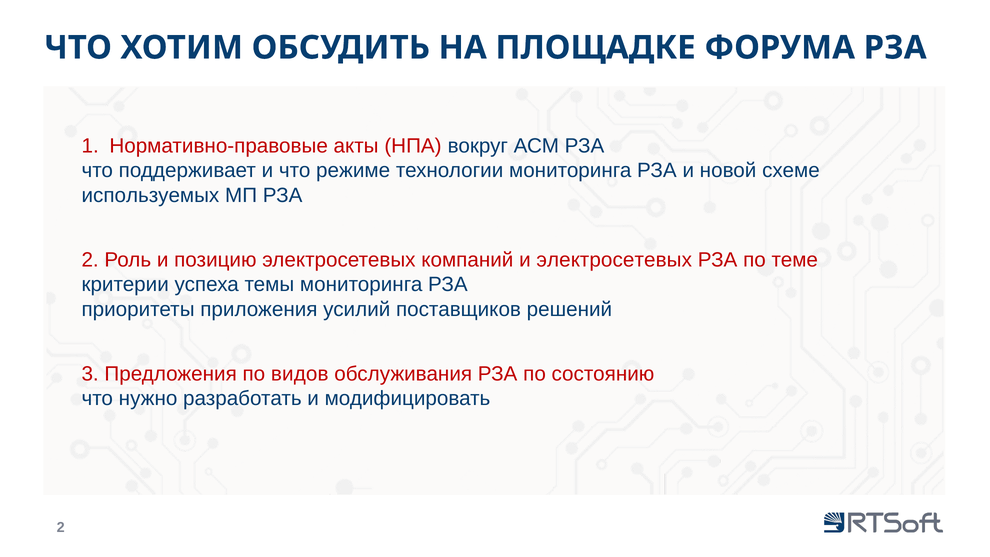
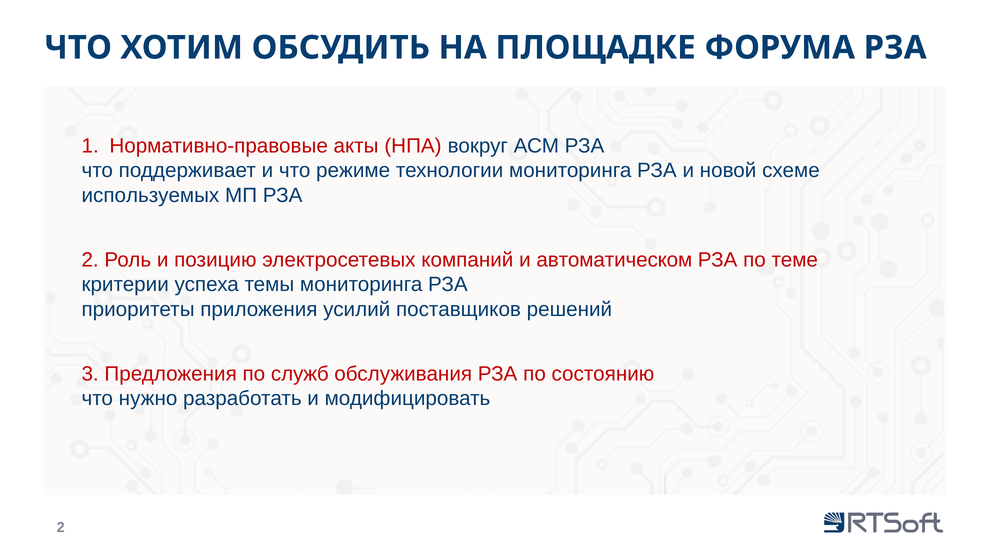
и электросетевых: электросетевых -> автоматическом (614, 260)
видов: видов -> служб (300, 374)
